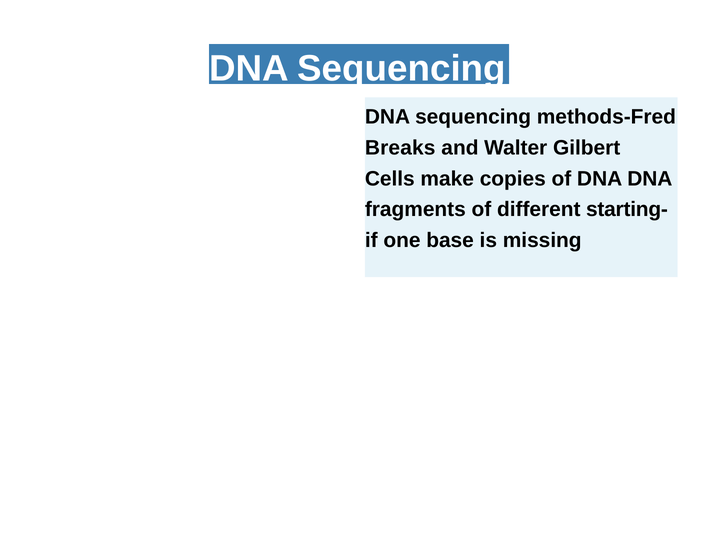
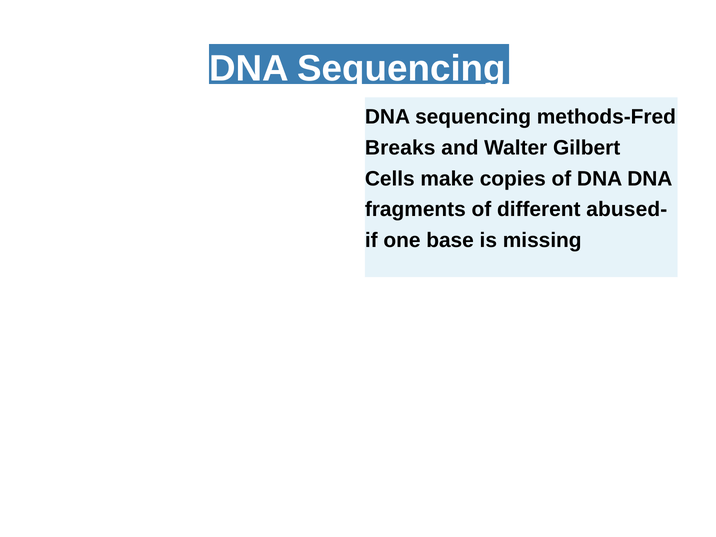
starting-: starting- -> abused- (627, 209)
